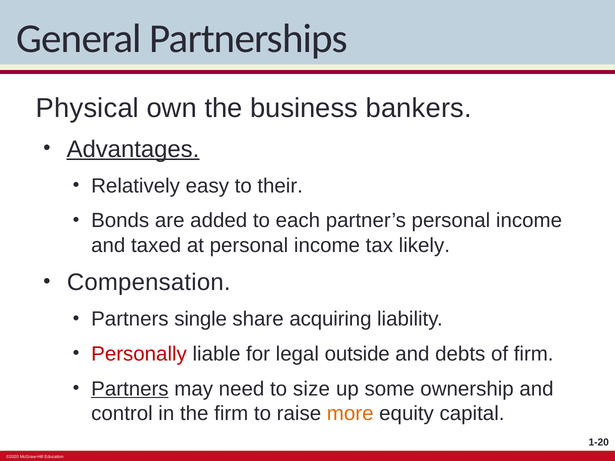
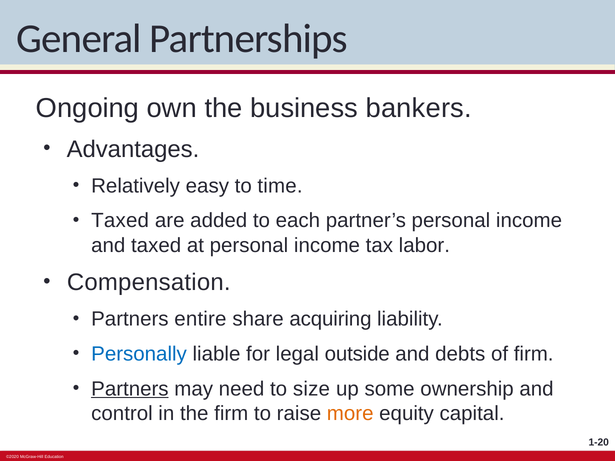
Physical: Physical -> Ongoing (88, 108)
Advantages underline: present -> none (133, 149)
their: their -> time (280, 186)
Bonds: Bonds -> Taxed (120, 221)
likely: likely -> labor (424, 245)
single: single -> entire (200, 319)
Personally colour: red -> blue (139, 354)
